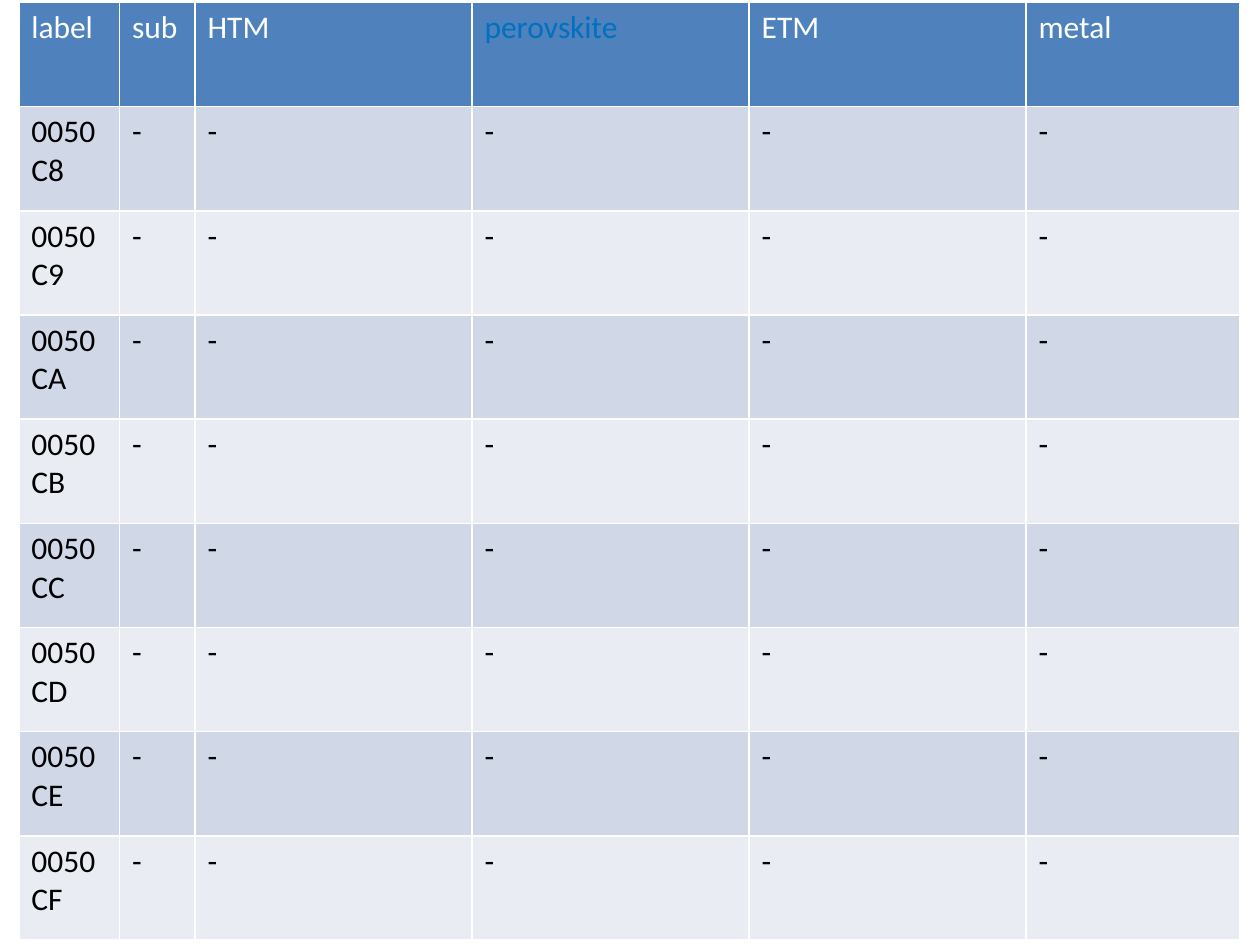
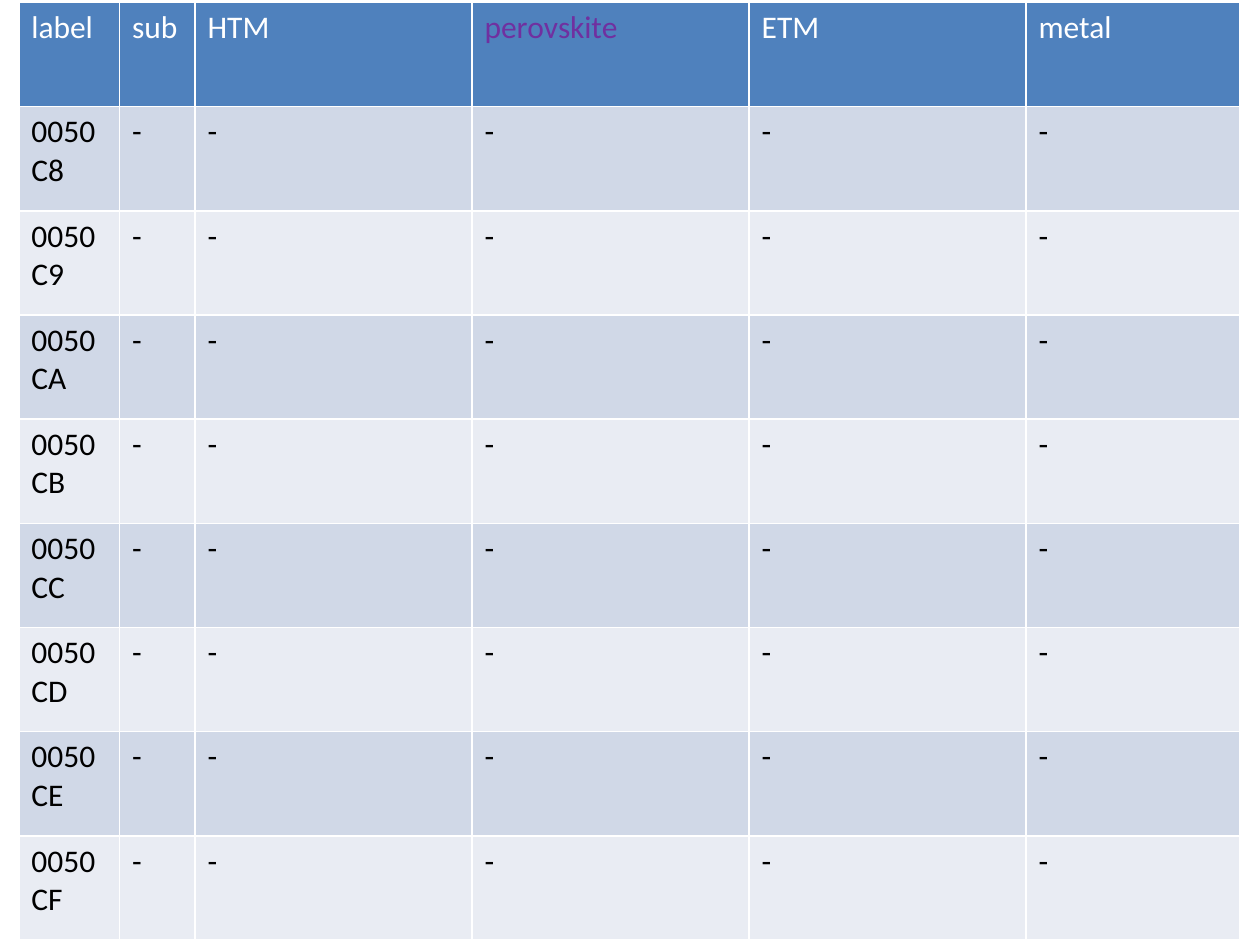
perovskite colour: blue -> purple (551, 28)
